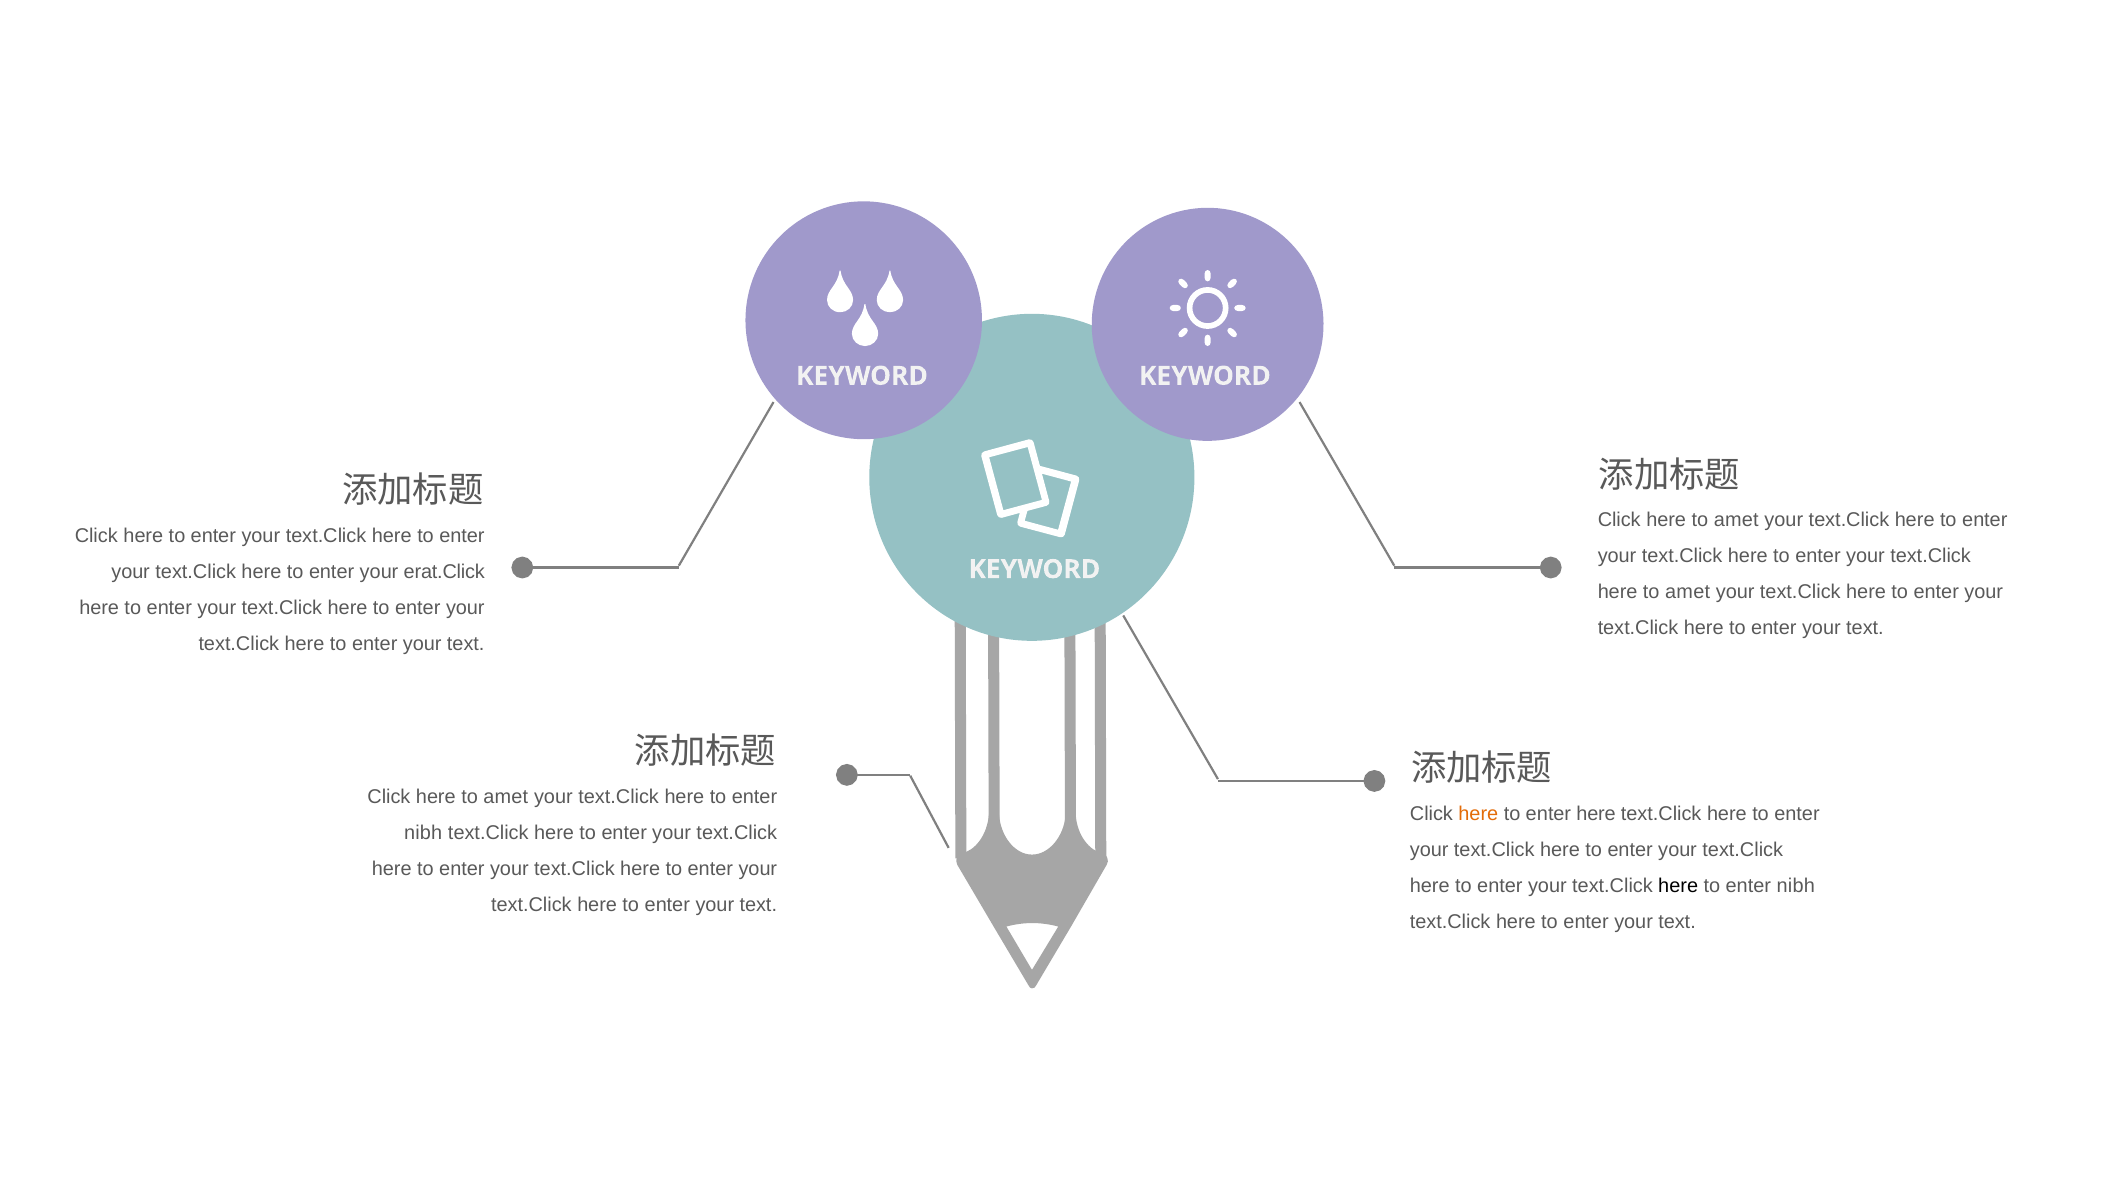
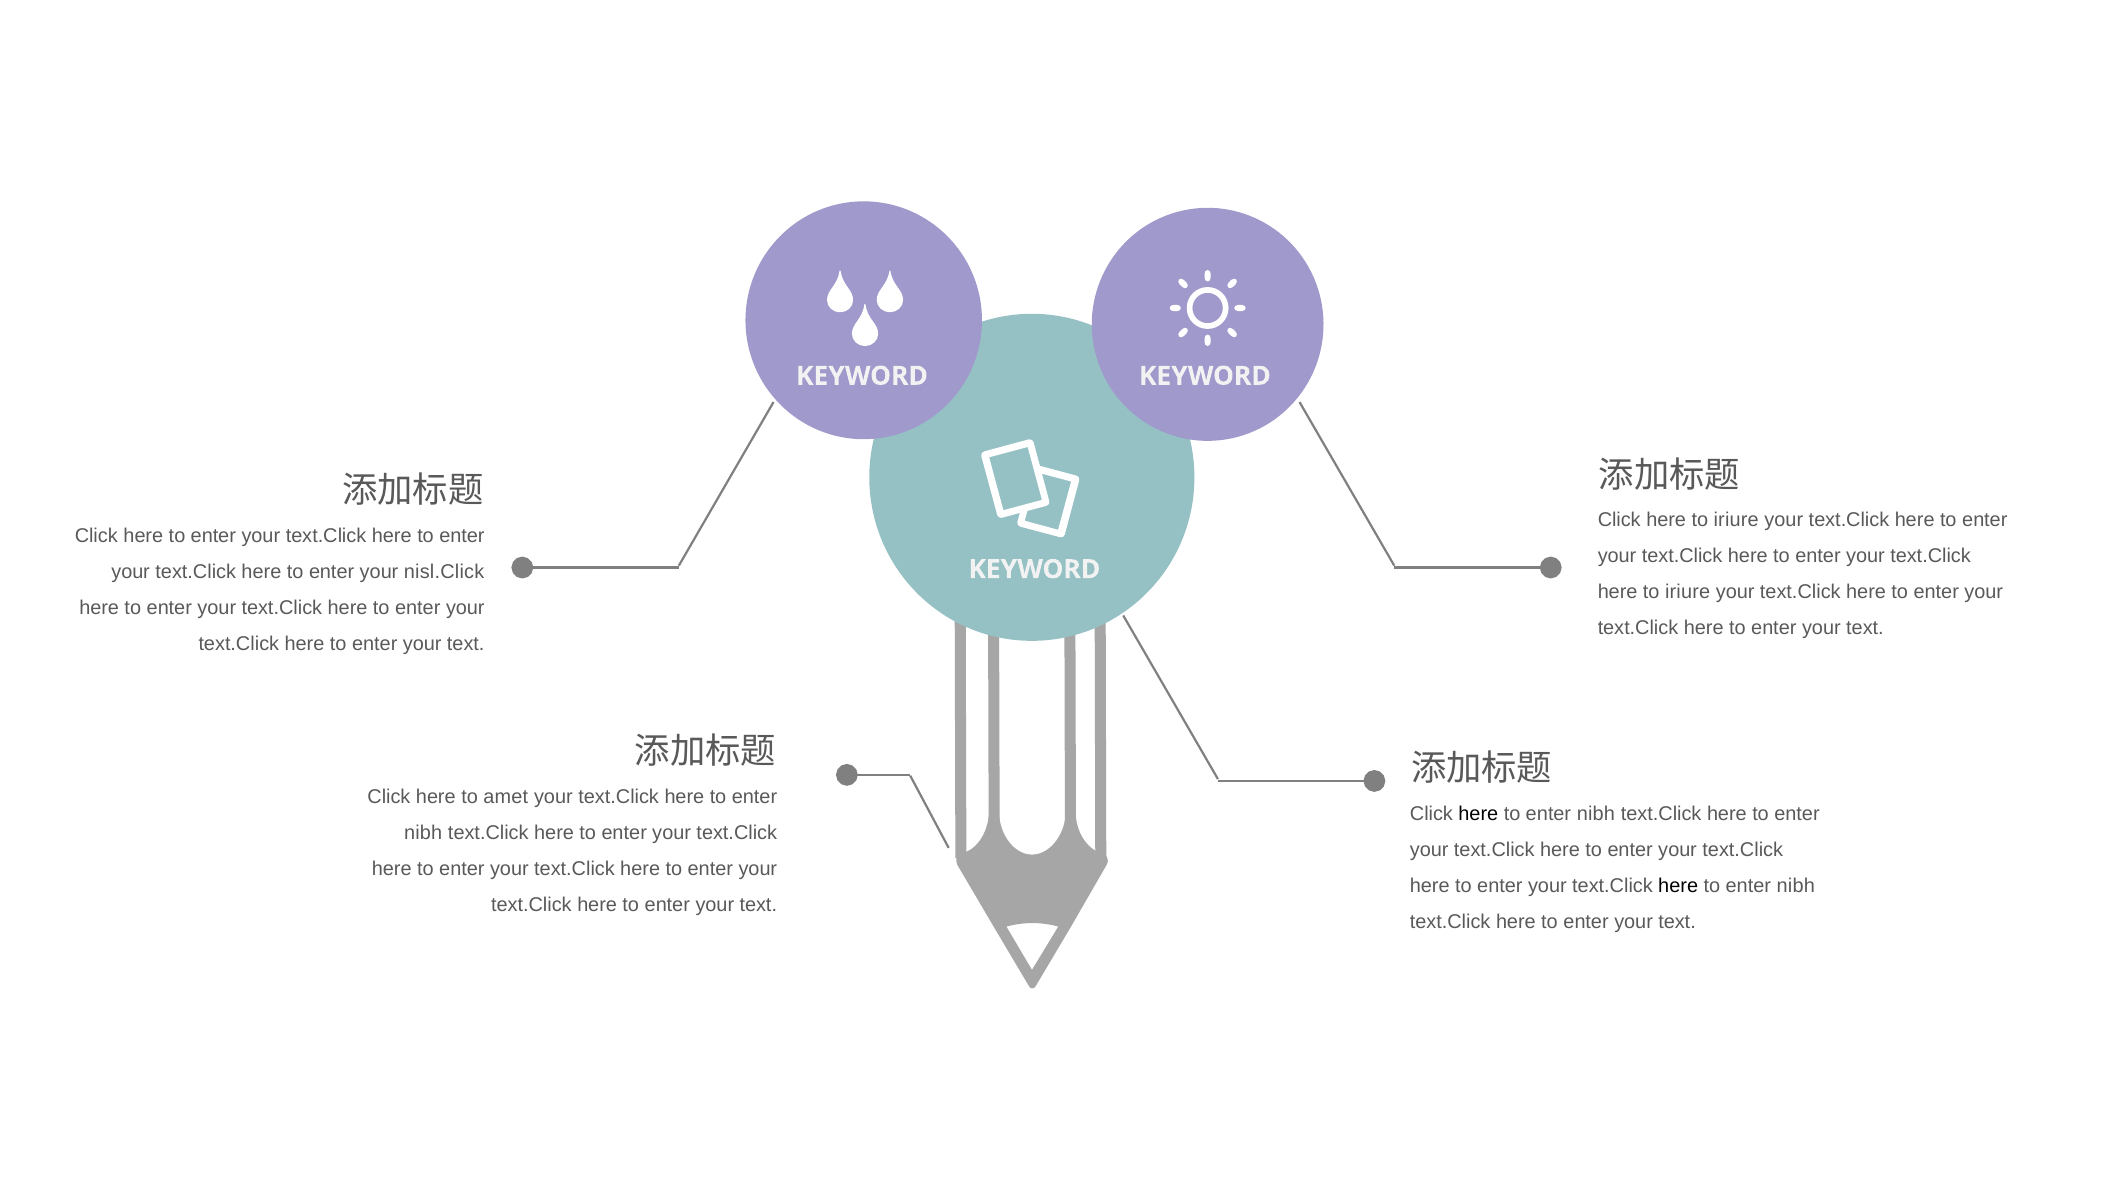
amet: amet -> iriure (1736, 520)
erat.Click: erat.Click -> nisl.Click (444, 572)
amet: amet -> iriure (1688, 592)
here colour: orange -> black (1478, 814)
here: here -> nibh (1596, 814)
